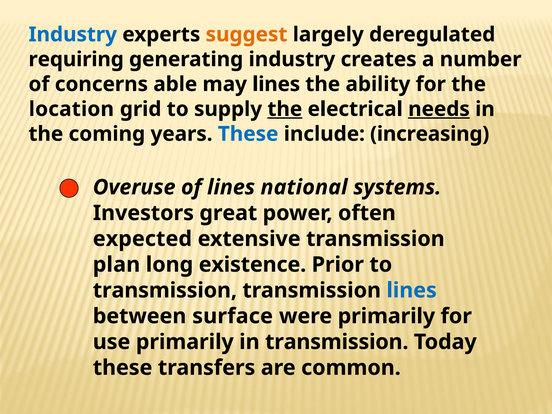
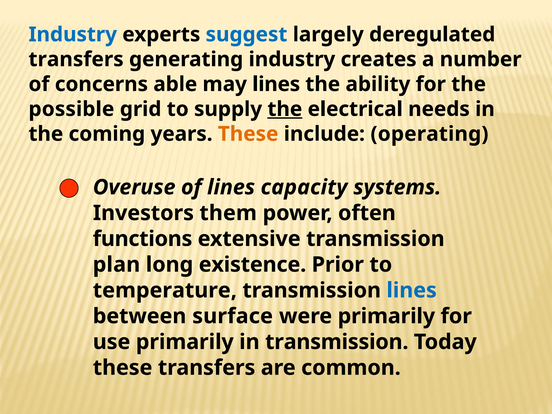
suggest colour: orange -> blue (246, 35)
requiring: requiring -> transfers (76, 59)
location: location -> possible (71, 109)
needs underline: present -> none (439, 109)
These colour: blue -> orange (248, 134)
increasing: increasing -> operating (429, 134)
national: national -> capacity (304, 187)
great: great -> them (228, 213)
expected: expected -> functions (143, 239)
transmission: transmission -> temperature (165, 290)
